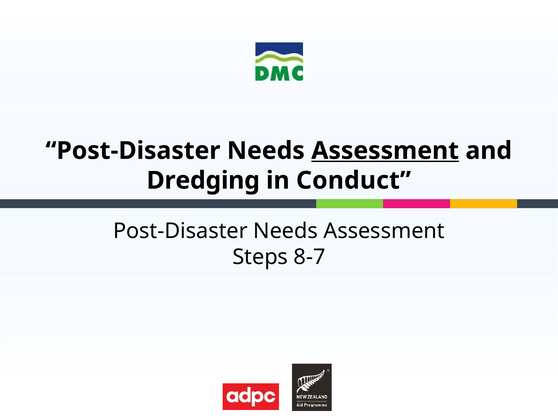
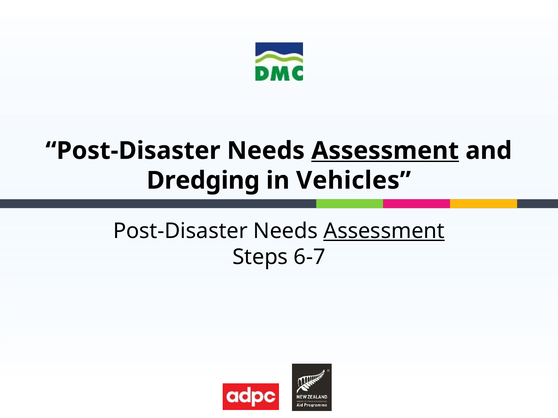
Conduct: Conduct -> Vehicles (353, 181)
Assessment underline: none -> present (384, 231)
8-7: 8-7 -> 6-7 (310, 257)
